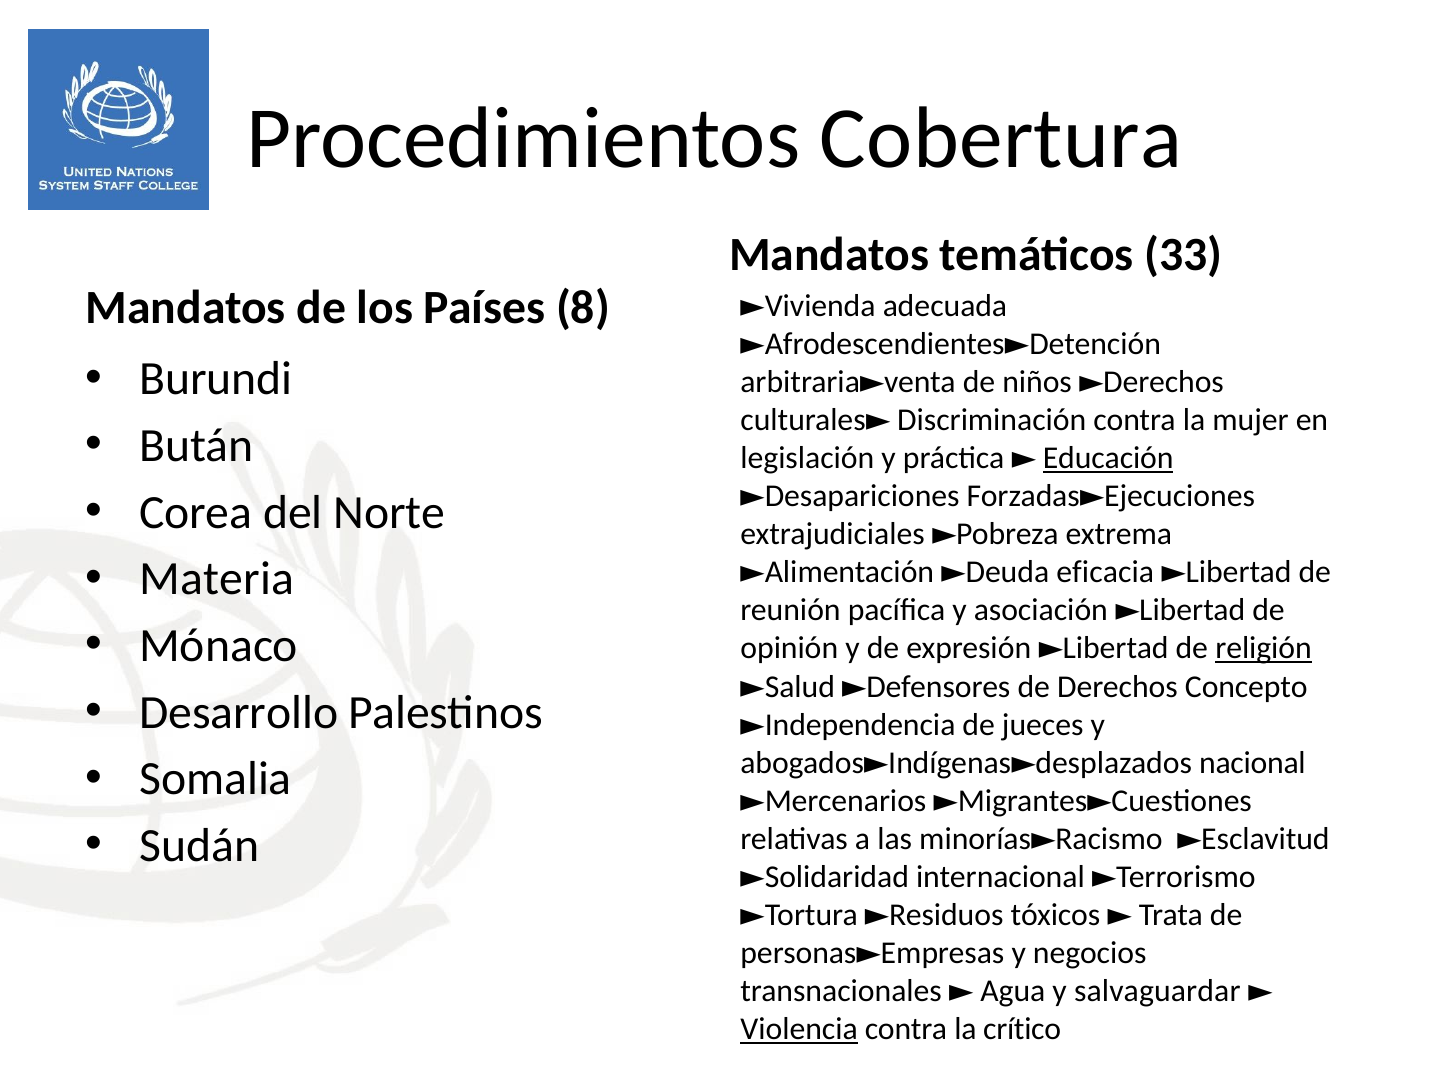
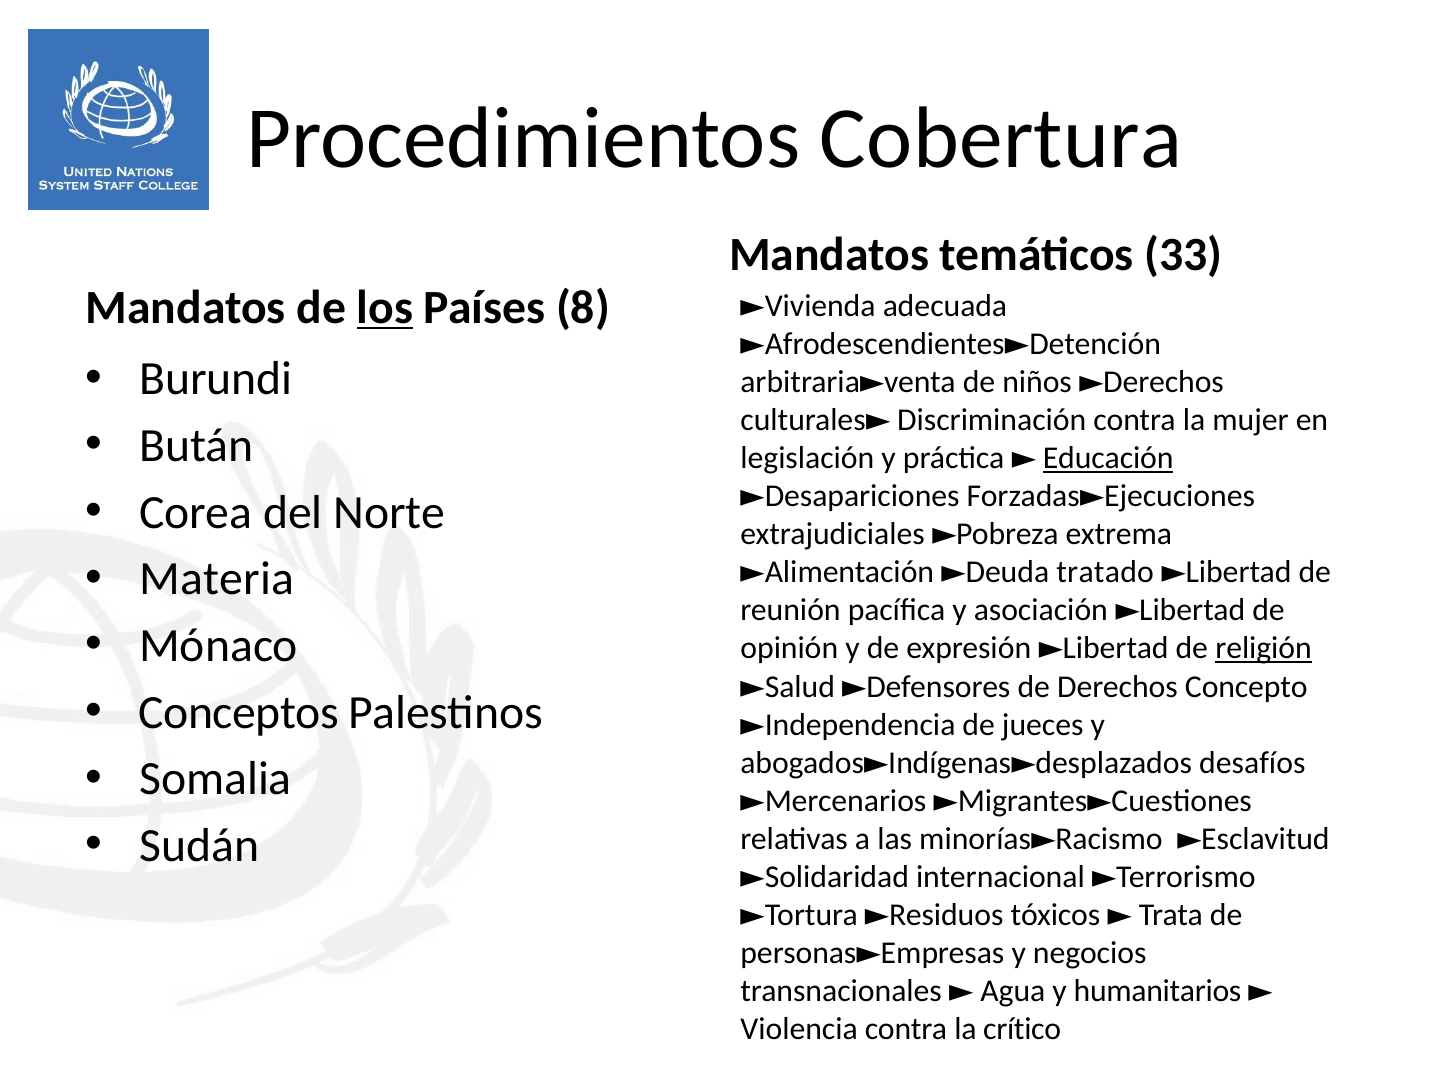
los underline: none -> present (385, 308)
eficacia: eficacia -> tratado (1105, 573)
Desarrollo: Desarrollo -> Conceptos (239, 713)
nacional: nacional -> desafíos (1252, 763)
salvaguardar: salvaguardar -> humanitarios (1158, 992)
Violencia underline: present -> none (799, 1030)
